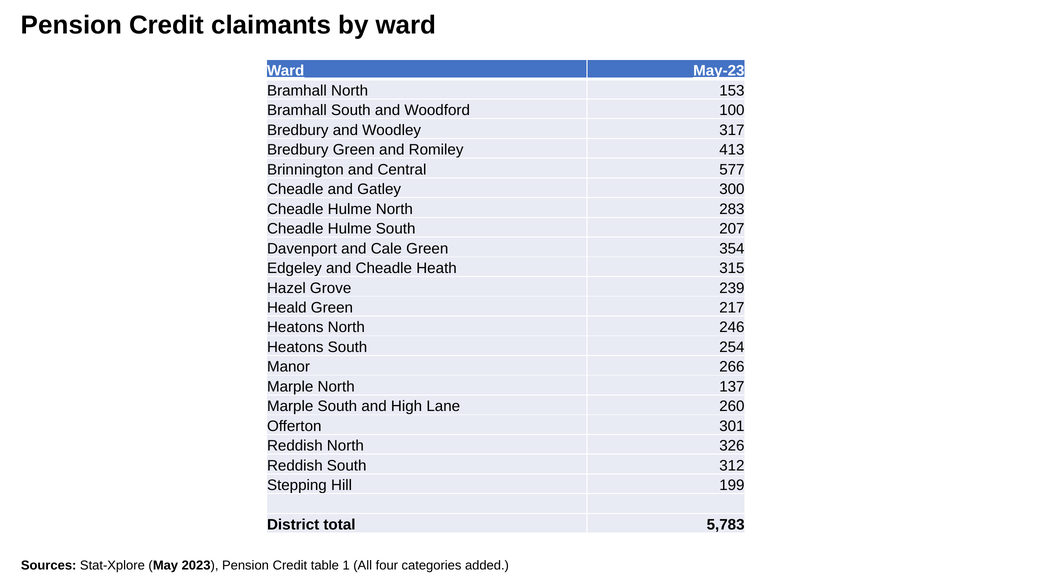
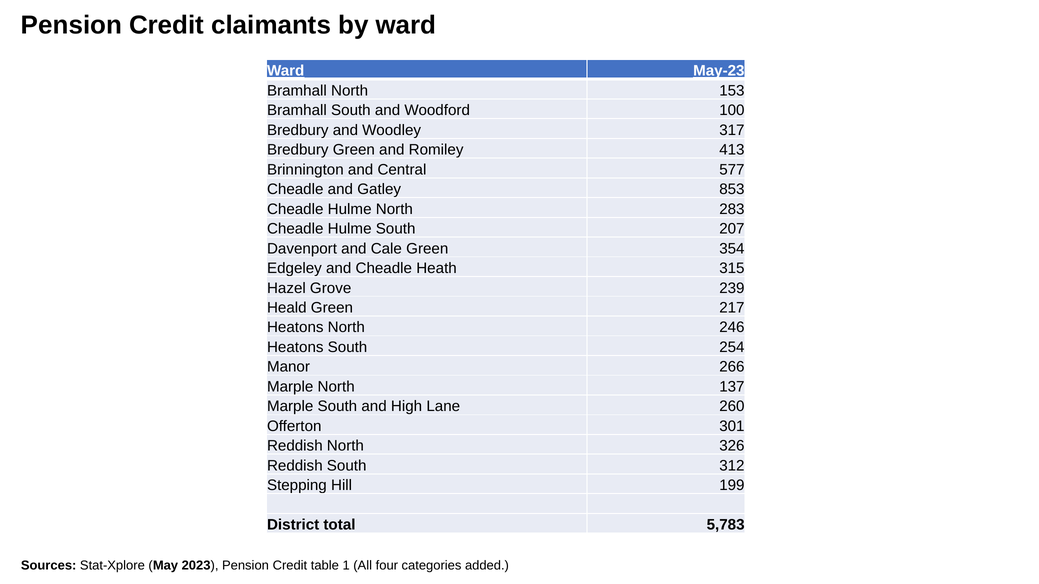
300: 300 -> 853 (732, 189)
